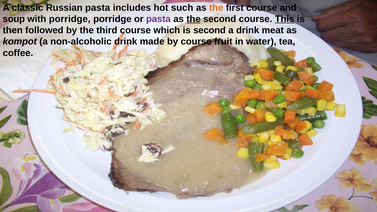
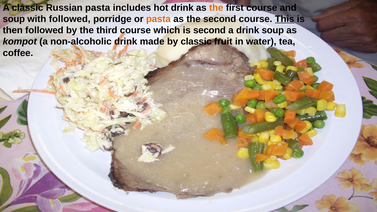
hot such: such -> drink (182, 8)
with porridge: porridge -> followed (70, 19)
pasta colour: purple -> orange (158, 19)
the underline: present -> none (194, 19)
drink meat: meat -> soup (273, 30)
by course: course -> classic (196, 42)
